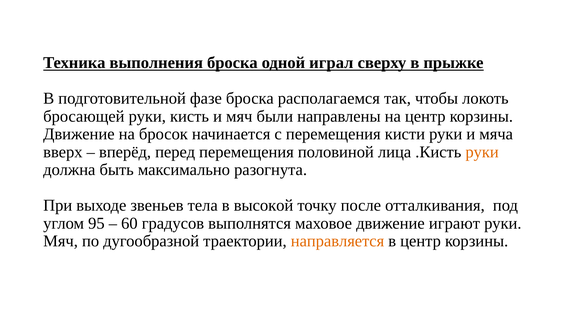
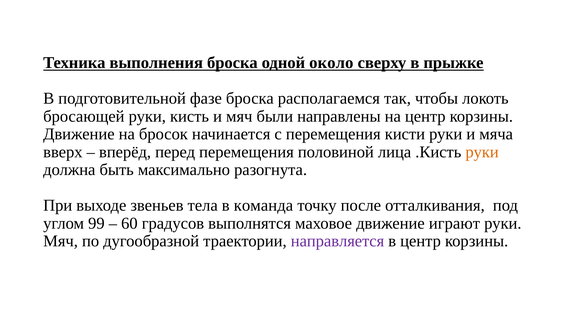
играл: играл -> около (331, 63)
высокой: высокой -> команда (263, 205)
95: 95 -> 99 (96, 223)
направляется colour: orange -> purple (338, 241)
